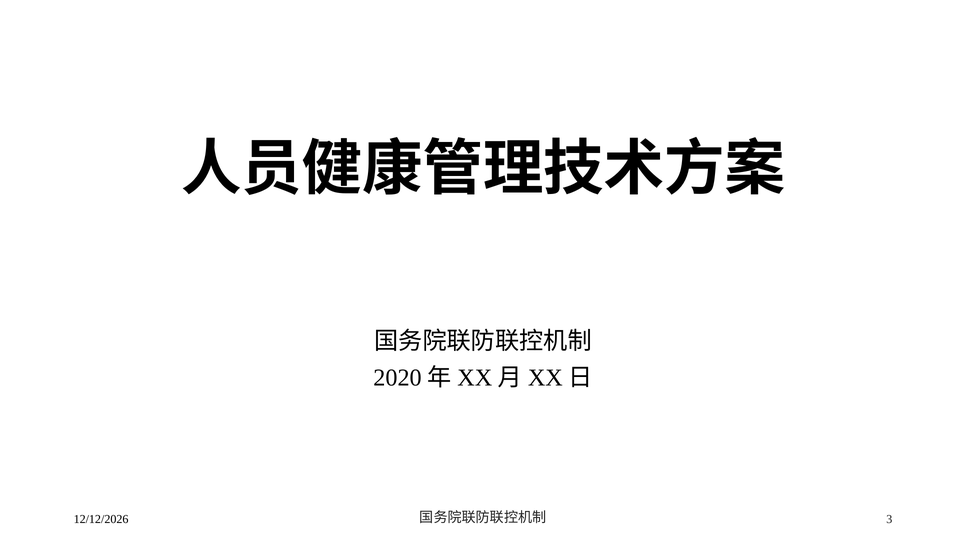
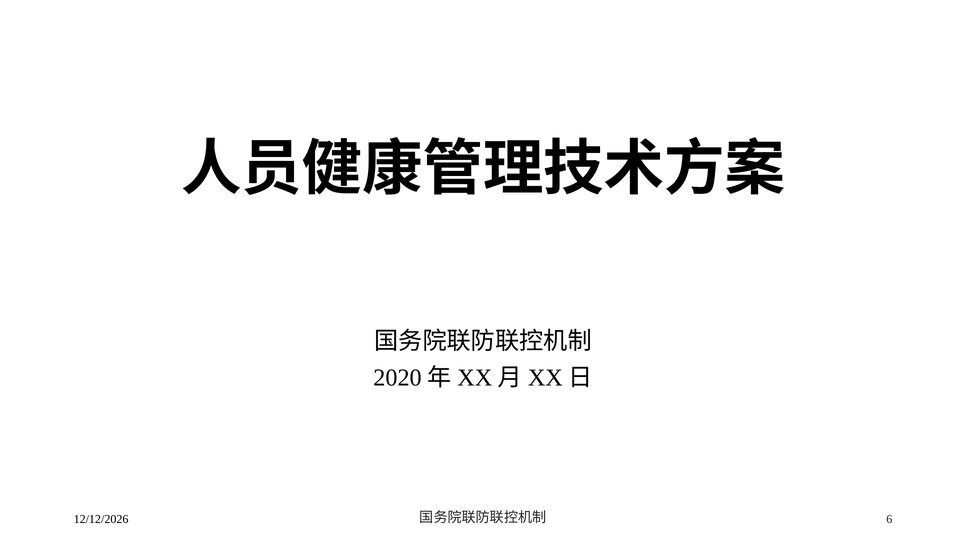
3: 3 -> 6 (889, 519)
